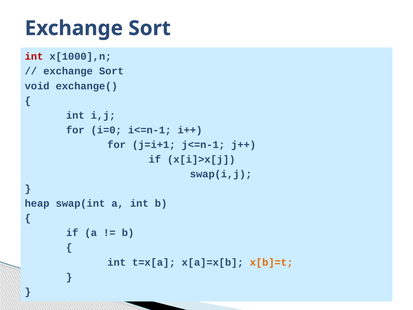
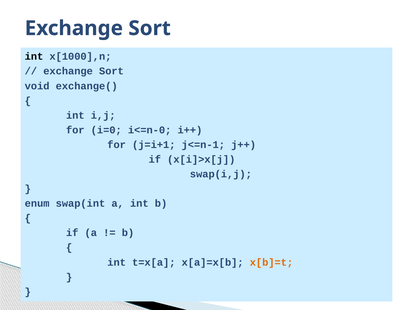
int colour: red -> black (34, 56)
i<=n-1: i<=n-1 -> i<=n-0 (150, 130)
heap: heap -> enum (37, 203)
